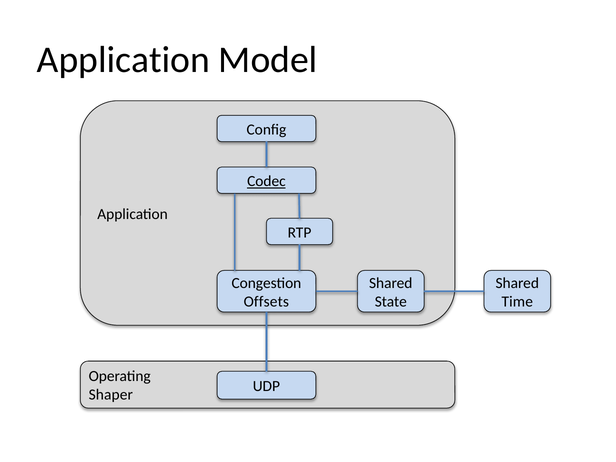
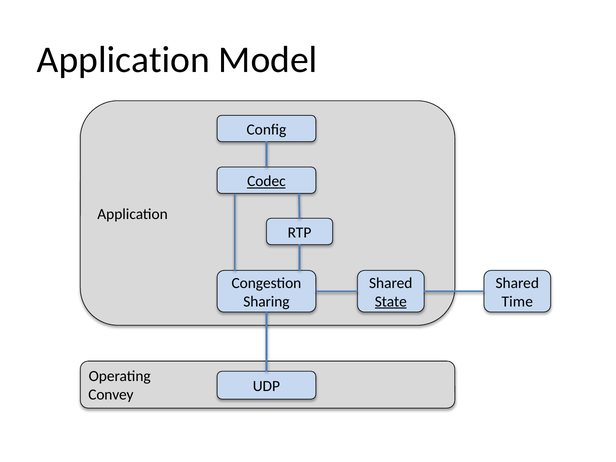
Offsets: Offsets -> Sharing (266, 302)
State underline: none -> present (391, 302)
Shaper: Shaper -> Convey (111, 395)
